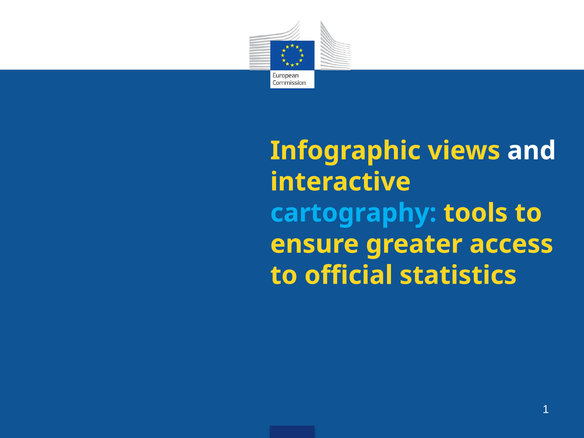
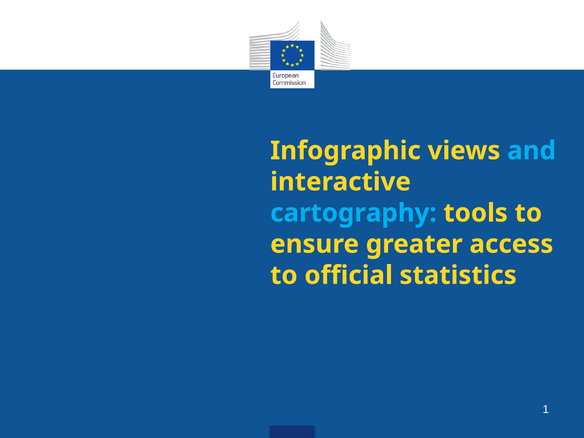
and colour: white -> light blue (532, 151)
